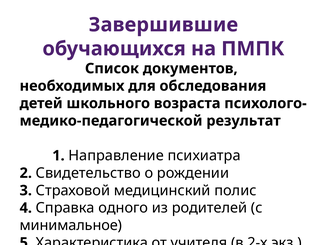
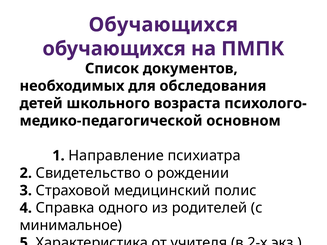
Завершившие: Завершившие -> Обучающихся (163, 25)
результат: результат -> основном (243, 121)
